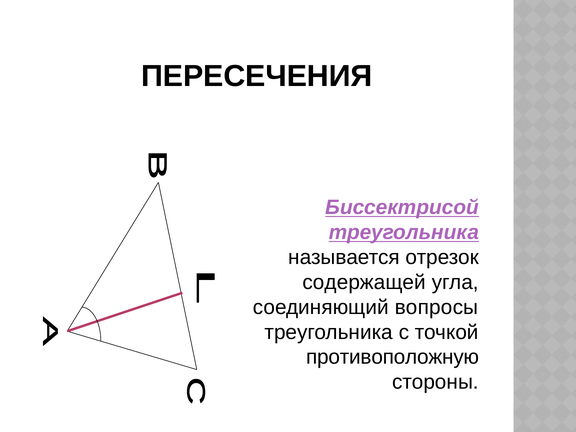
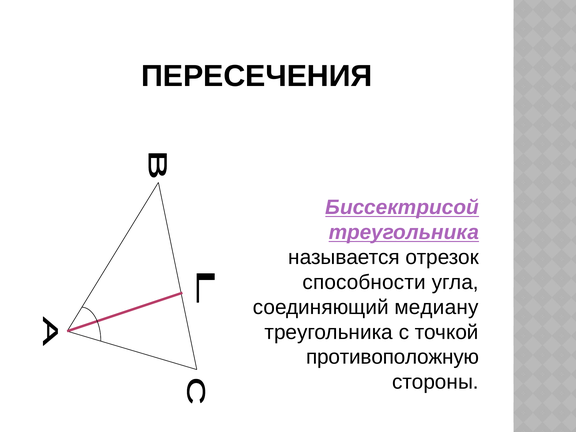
содержащей: содержащей -> способности (364, 282)
вопросы: вопросы -> медиану (436, 307)
